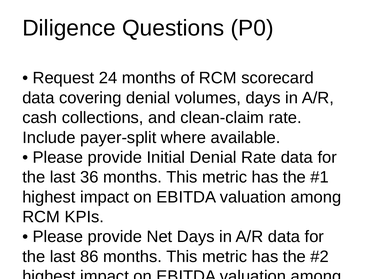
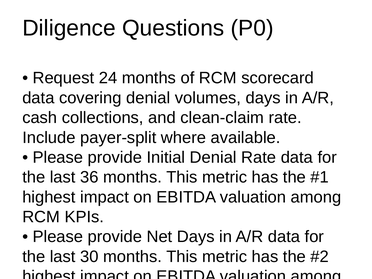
86: 86 -> 30 (89, 257)
